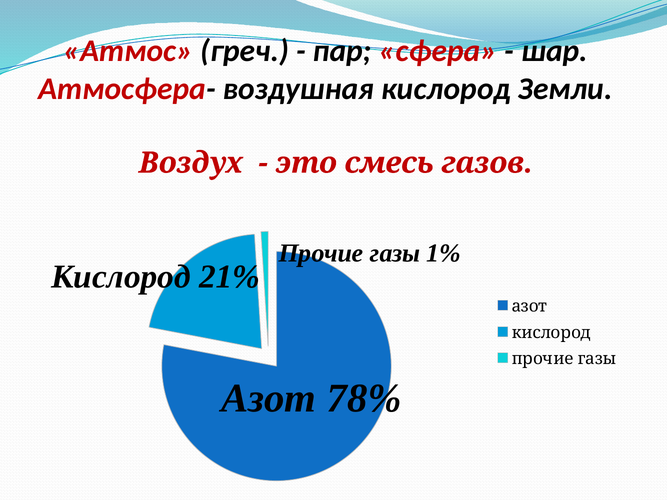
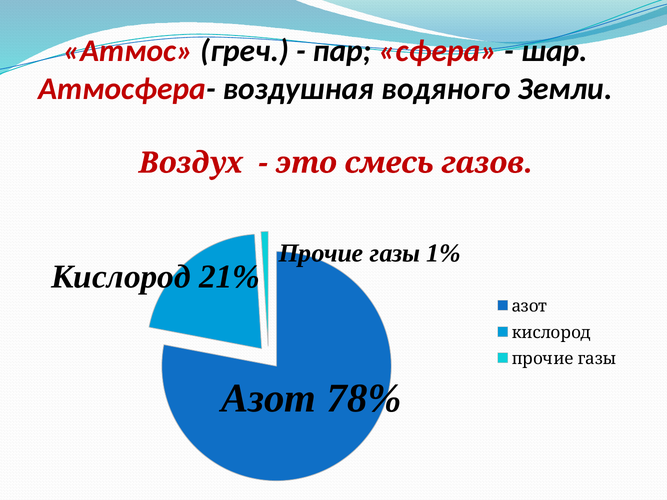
воздушная кислород: кислород -> водяного (446, 89)
